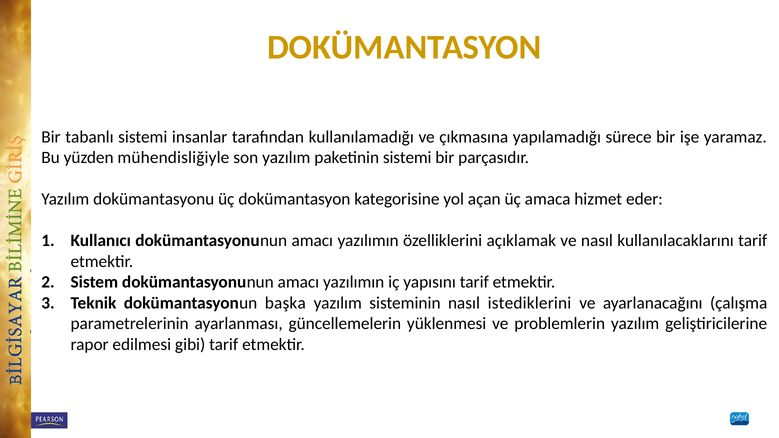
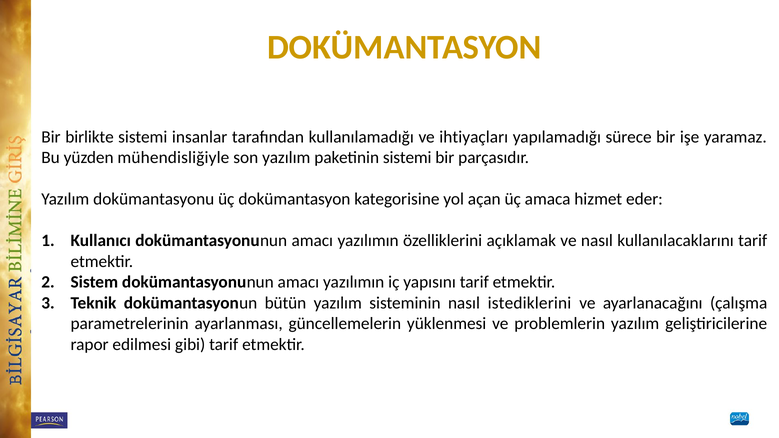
tabanlı: tabanlı -> birlikte (90, 137)
çıkmasına: çıkmasına -> ihtiyaçları (474, 137)
başka: başka -> bütün (285, 303)
